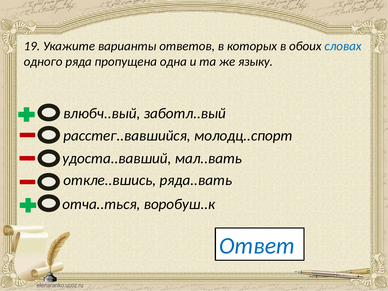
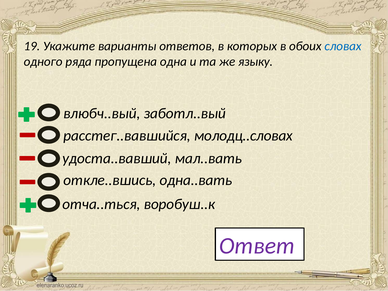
молодц..спорт: молодц..спорт -> молодц..словах (243, 136)
ряда..вать: ряда..вать -> одна..вать (196, 180)
Ответ colour: blue -> purple (257, 246)
